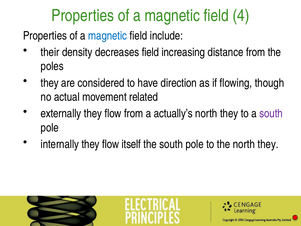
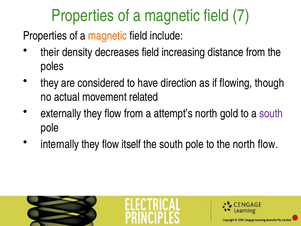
4: 4 -> 7 (241, 16)
magnetic colour: blue -> orange (108, 36)
actually’s: actually’s -> attempt’s (173, 113)
they: they -> gold (229, 113)
the north they: they -> flow (268, 144)
